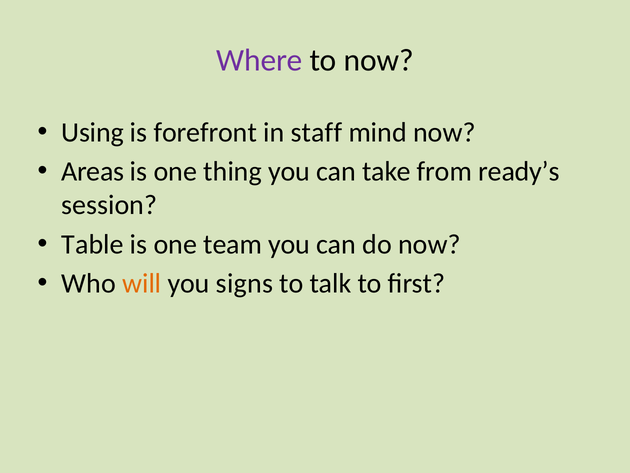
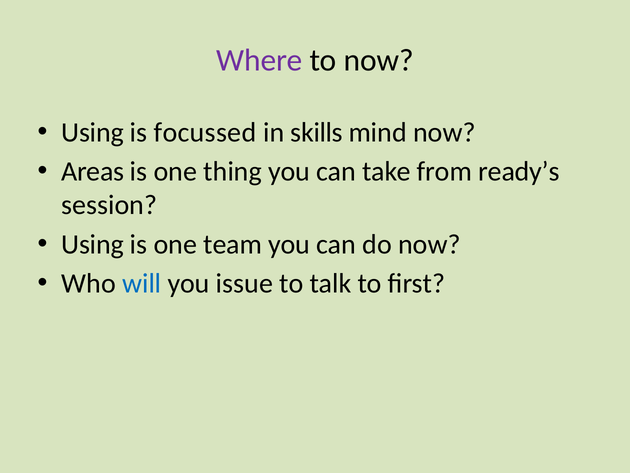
forefront: forefront -> focussed (205, 132)
staff: staff -> skills (317, 132)
Table: Table -> Using (93, 244)
will colour: orange -> blue (142, 283)
signs: signs -> issue (245, 283)
